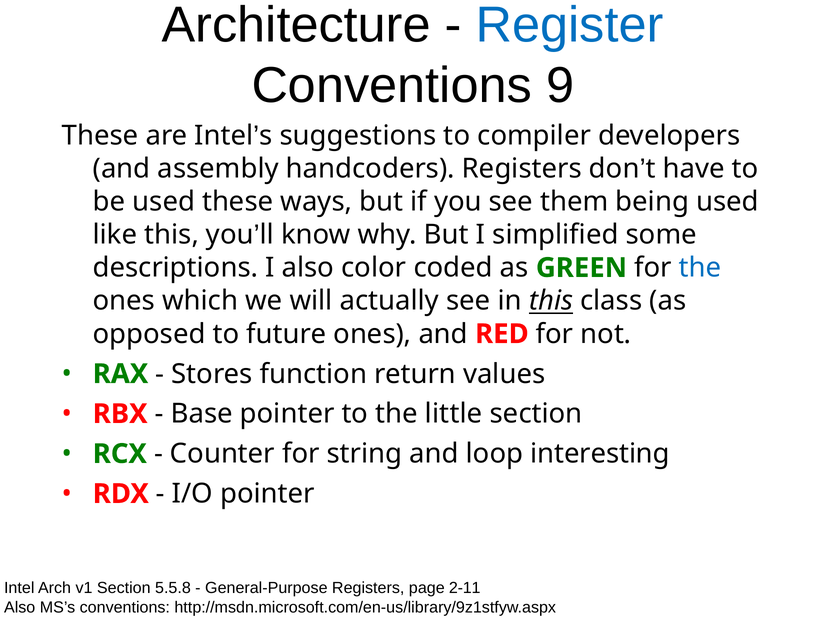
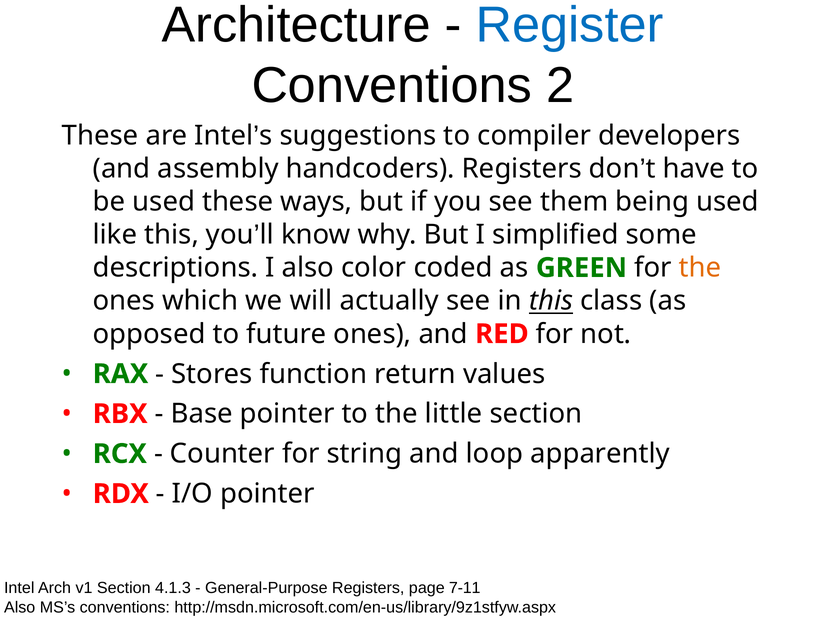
9: 9 -> 2 (560, 85)
the colour: blue -> orange (700, 268)
interesting: interesting -> apparently (600, 453)
5.5.8: 5.5.8 -> 4.1.3 (173, 587)
2-11: 2-11 -> 7-11 (465, 587)
